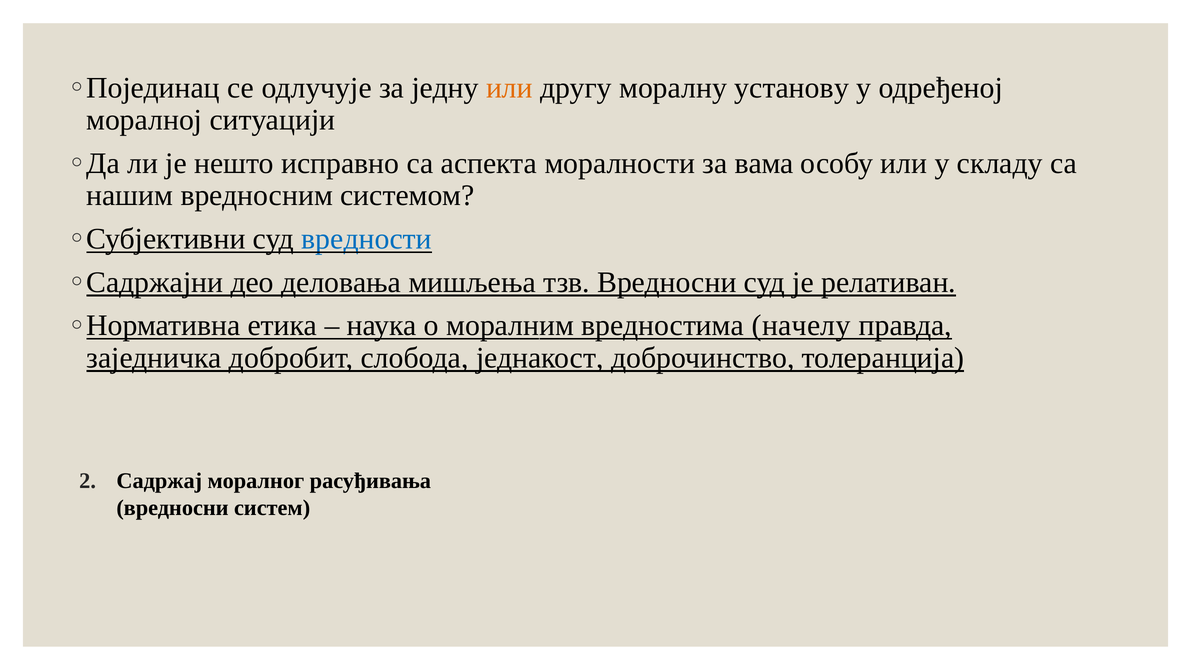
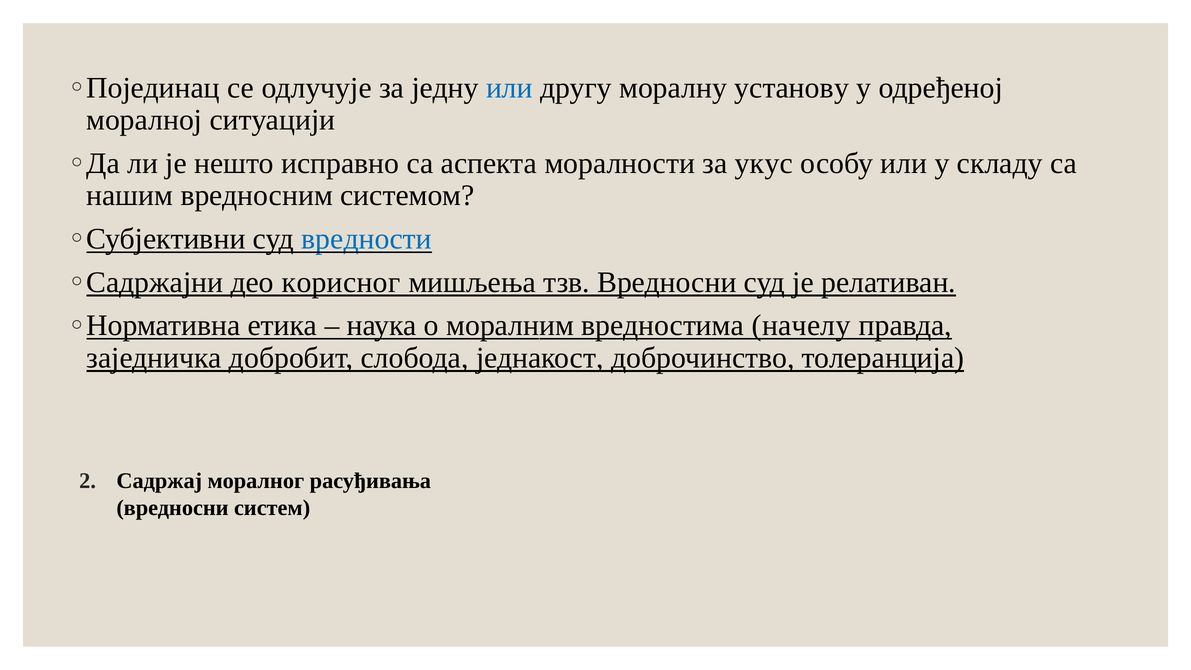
или colour: orange -> blue (509, 88)
вама: вама -> укус (764, 163)
деловања: деловања -> корисног (341, 282)
